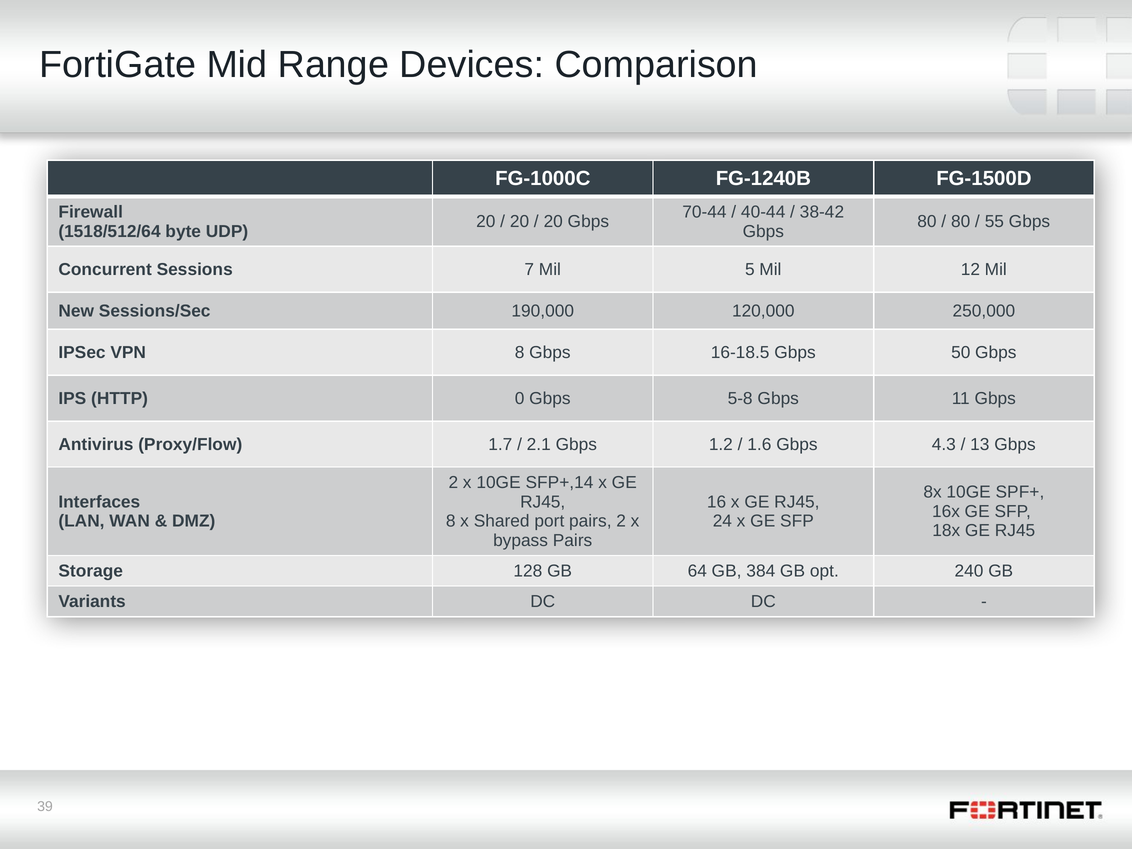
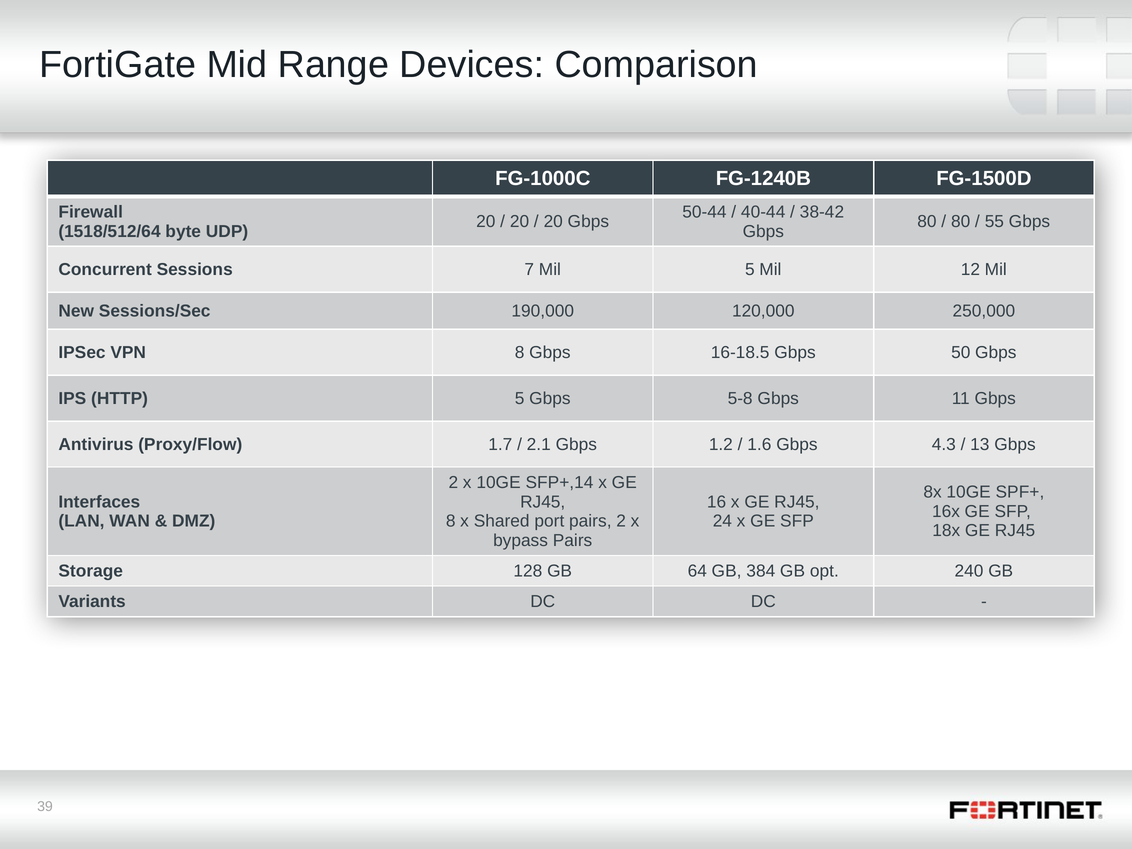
70-44: 70-44 -> 50-44 (704, 212)
HTTP 0: 0 -> 5 (520, 399)
